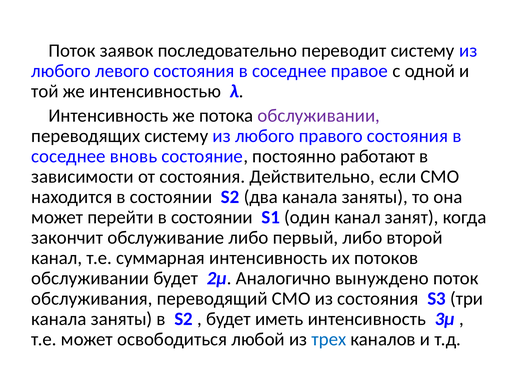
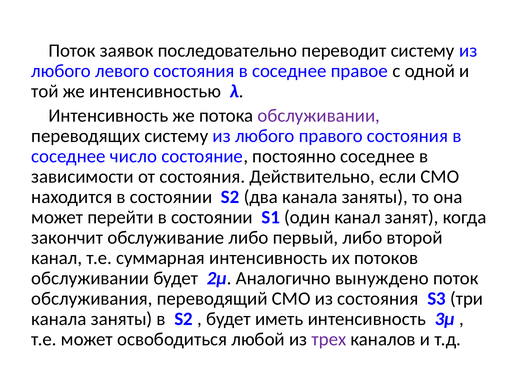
вновь: вновь -> число (134, 157)
постоянно работают: работают -> соседнее (378, 157)
трех colour: blue -> purple (329, 340)
